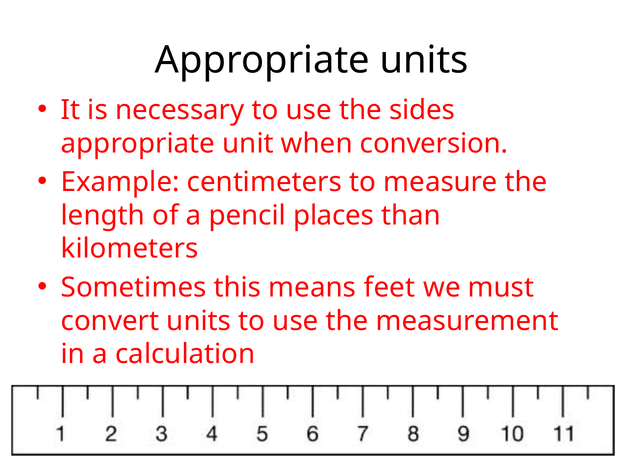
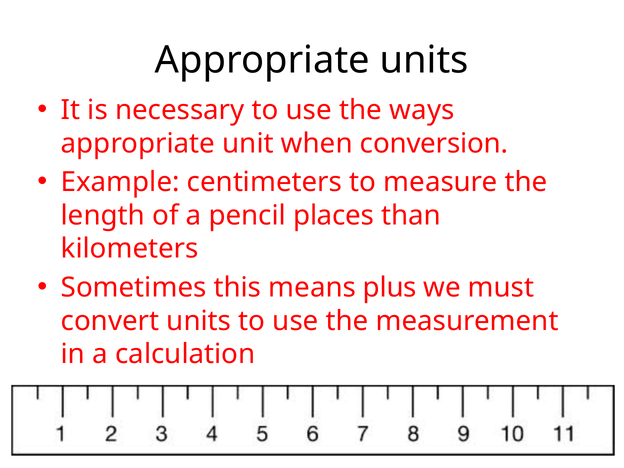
sides: sides -> ways (422, 110)
feet: feet -> plus (390, 288)
